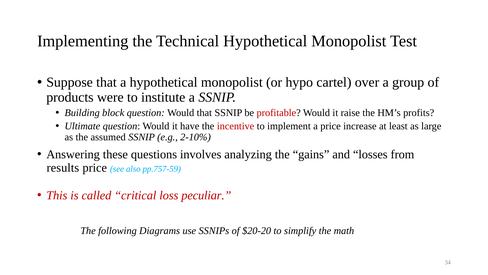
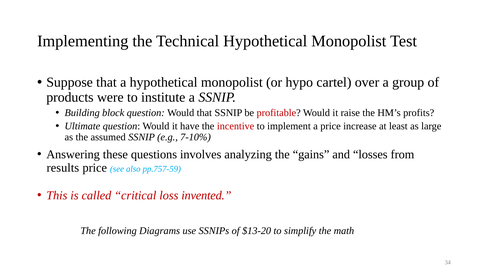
2-10%: 2-10% -> 7-10% (196, 137)
peculiar: peculiar -> invented (206, 195)
$20-20: $20-20 -> $13-20 (257, 230)
